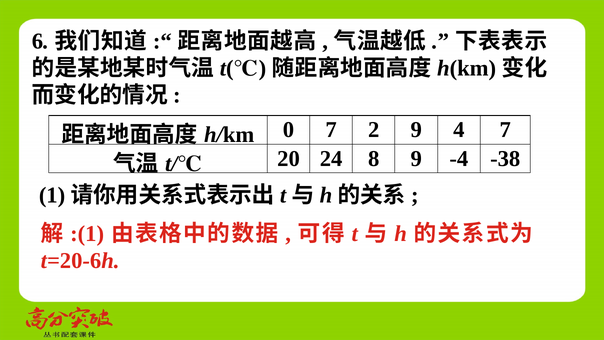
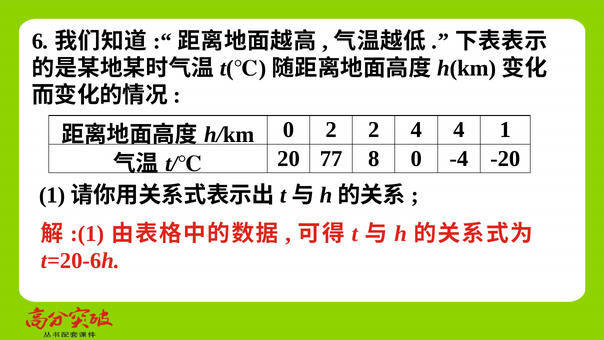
0 7: 7 -> 2 (331, 130)
2 9: 9 -> 4 (416, 130)
4 7: 7 -> 1 (505, 130)
24: 24 -> 77 (331, 158)
8 9: 9 -> 0 (416, 158)
-38: -38 -> -20 (505, 158)
